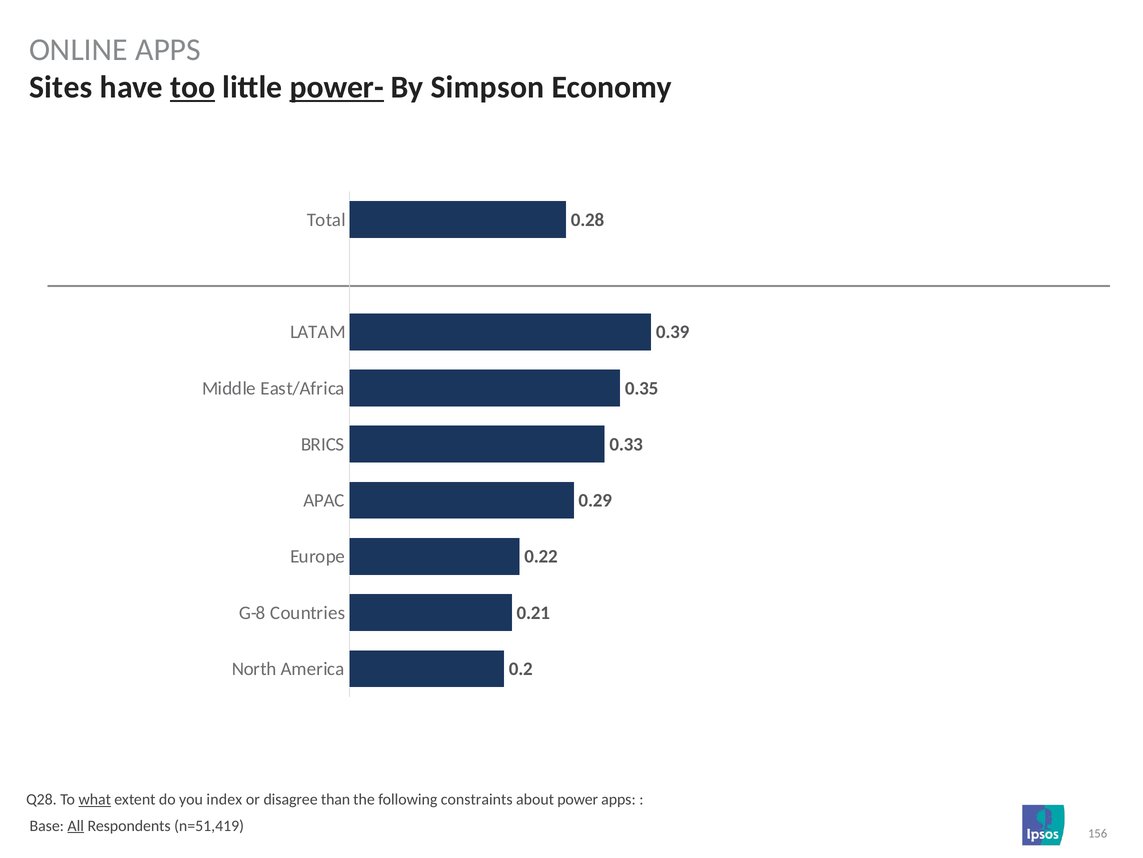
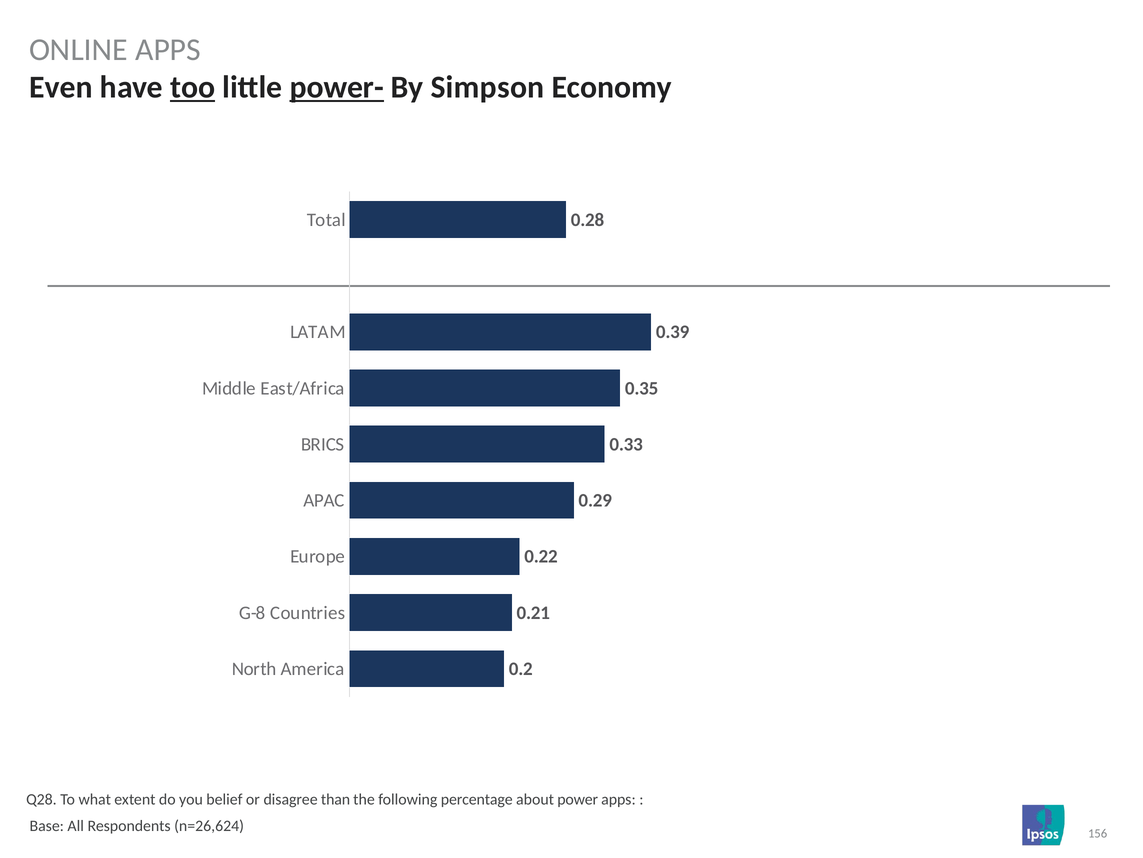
Sites: Sites -> Even (61, 87)
what underline: present -> none (95, 799)
index: index -> belief (224, 799)
constraints: constraints -> percentage (477, 799)
All underline: present -> none (76, 825)
n=51,419: n=51,419 -> n=26,624 (209, 825)
